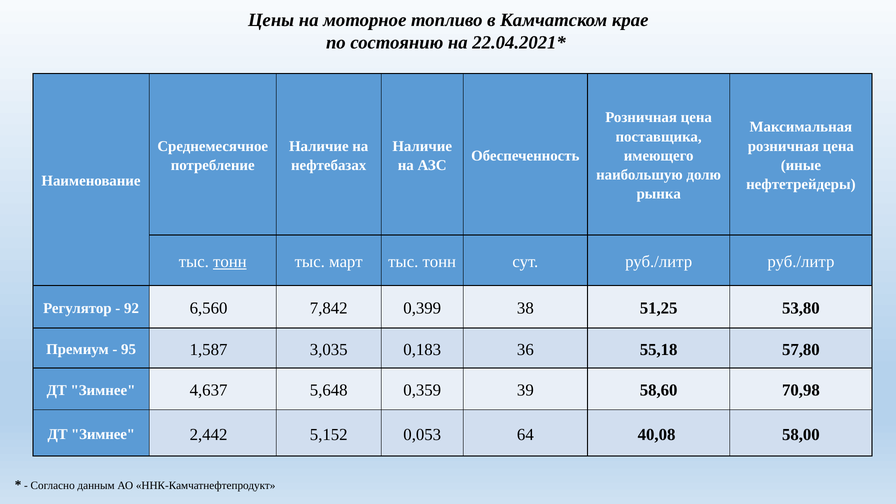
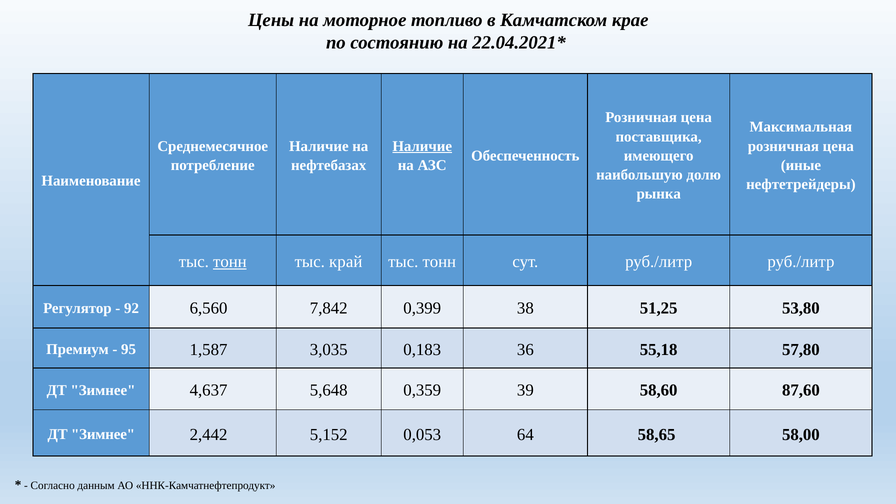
Наличие underline: none -> present (422, 146)
март: март -> край (346, 262)
70,98: 70,98 -> 87,60 (801, 390)
40,08: 40,08 -> 58,65 (657, 434)
